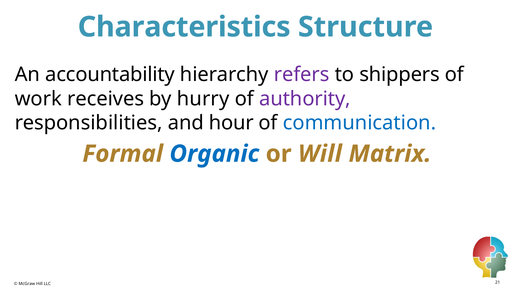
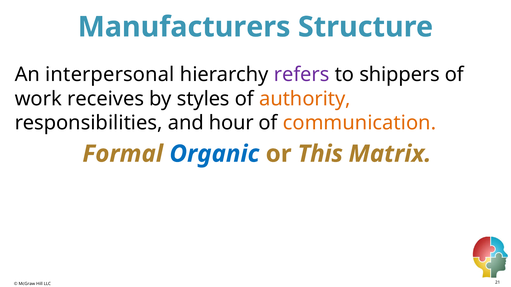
Characteristics: Characteristics -> Manufacturers (184, 27)
accountability: accountability -> interpersonal (110, 75)
hurry: hurry -> styles (203, 99)
authority colour: purple -> orange (305, 99)
communication colour: blue -> orange (360, 123)
Will: Will -> This (320, 154)
